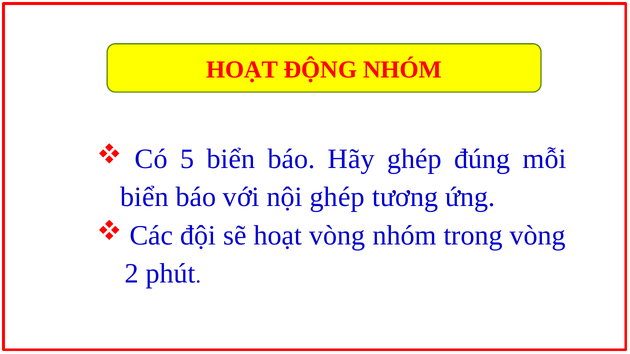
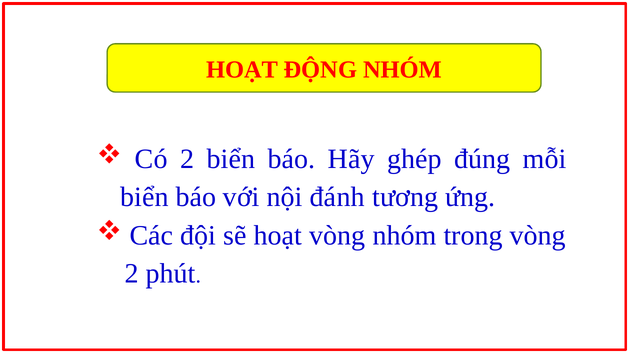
Có 5: 5 -> 2 (187, 159)
nội ghép: ghép -> đánh (337, 197)
